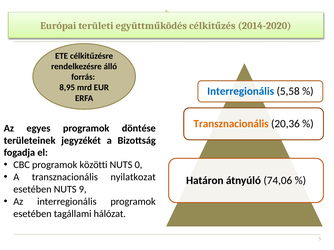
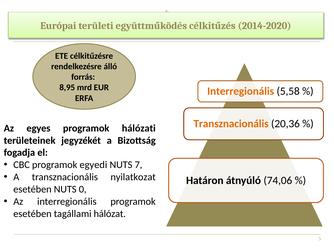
Interregionális colour: blue -> orange (241, 91)
döntése: döntése -> hálózati (139, 128)
közötti: közötti -> egyedi (93, 165)
0: 0 -> 7 (138, 165)
9: 9 -> 0 (83, 190)
